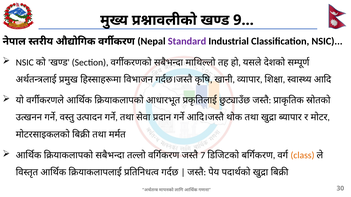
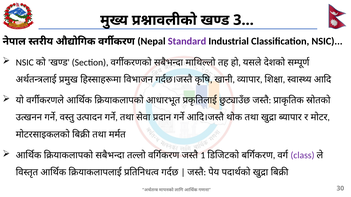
9: 9 -> 3 (243, 20)
7: 7 -> 1 (203, 156)
class colour: orange -> purple (302, 156)
